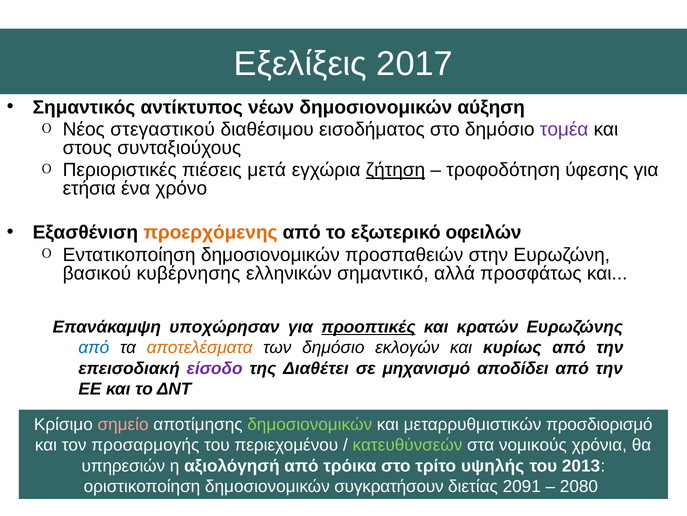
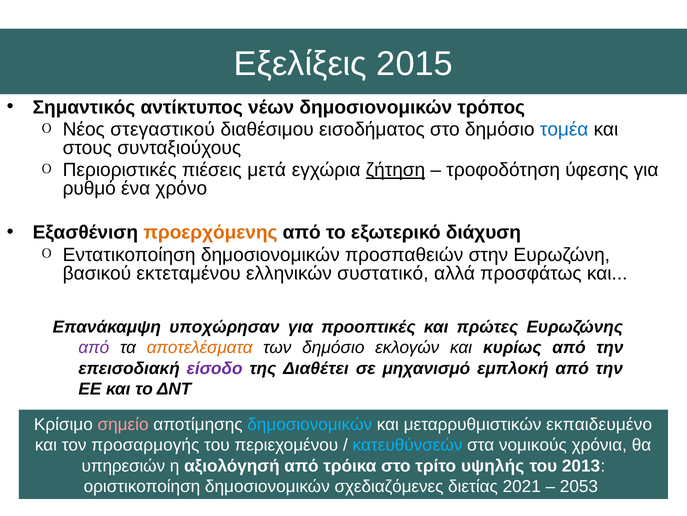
2017: 2017 -> 2015 (415, 64)
αύξηση: αύξηση -> τρόπος (491, 107)
τομέα colour: purple -> blue (564, 129)
ετήσια: ετήσια -> ρυθμό (89, 188)
οφειλών: οφειλών -> διάχυση (483, 232)
κυβέρνησης: κυβέρνησης -> εκτεταμένου (189, 273)
σημαντικό: σημαντικό -> συστατικό (383, 273)
προοπτικές underline: present -> none (368, 327)
κρατών: κρατών -> πρώτες (487, 327)
από colour: blue -> purple (94, 347)
αποδίδει: αποδίδει -> εμπλοκή (513, 368)
δημοσιονομικών colour: light green -> light blue (310, 424)
προσδιορισμό: προσδιορισμό -> εκπαιδευμένο (599, 424)
κατευθύνσεών colour: light green -> light blue (407, 445)
συγκρατήσουν: συγκρατήσουν -> σχεδιαζόμενες (389, 486)
2091: 2091 -> 2021 (522, 486)
2080: 2080 -> 2053 (579, 486)
